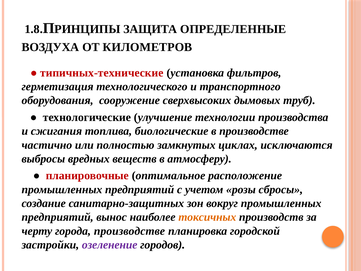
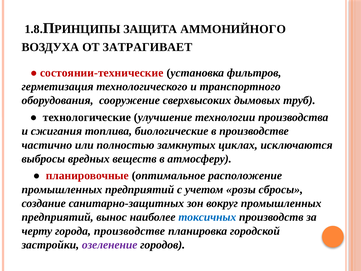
ОПРЕДЕЛЕННЫЕ: ОПРЕДЕЛЕННЫЕ -> АММОНИЙНОГО (233, 29)
КИЛОМЕТРОВ: КИЛОМЕТРОВ -> ЗАТРАГИВАЕТ (147, 47)
типичных-технические: типичных-технические -> состоянии-технические (102, 73)
токсичных colour: orange -> blue (207, 217)
